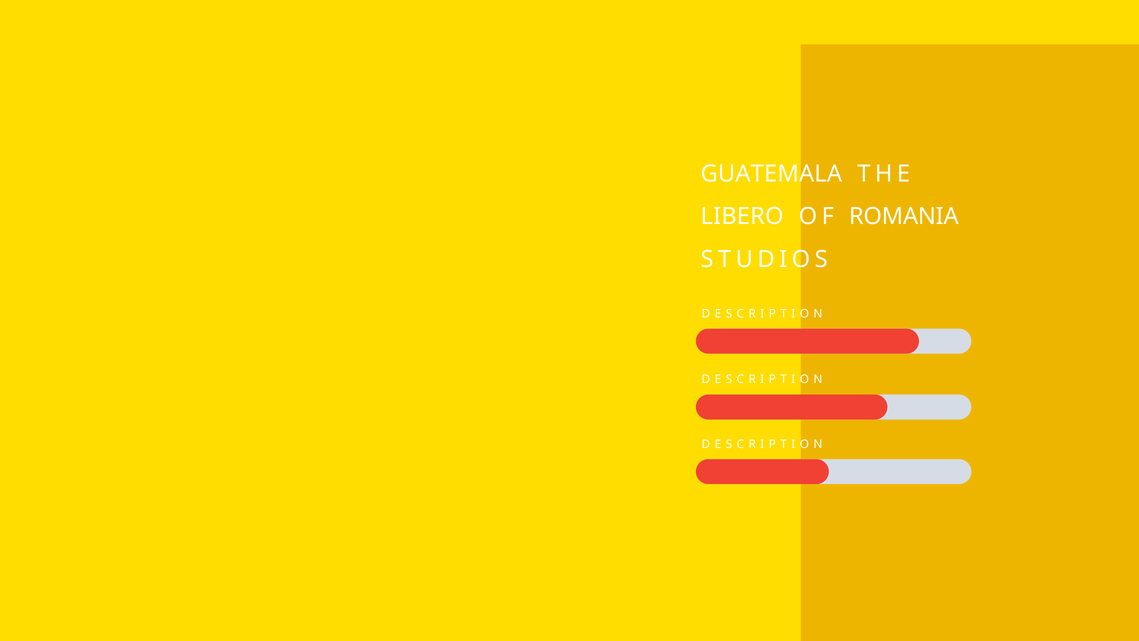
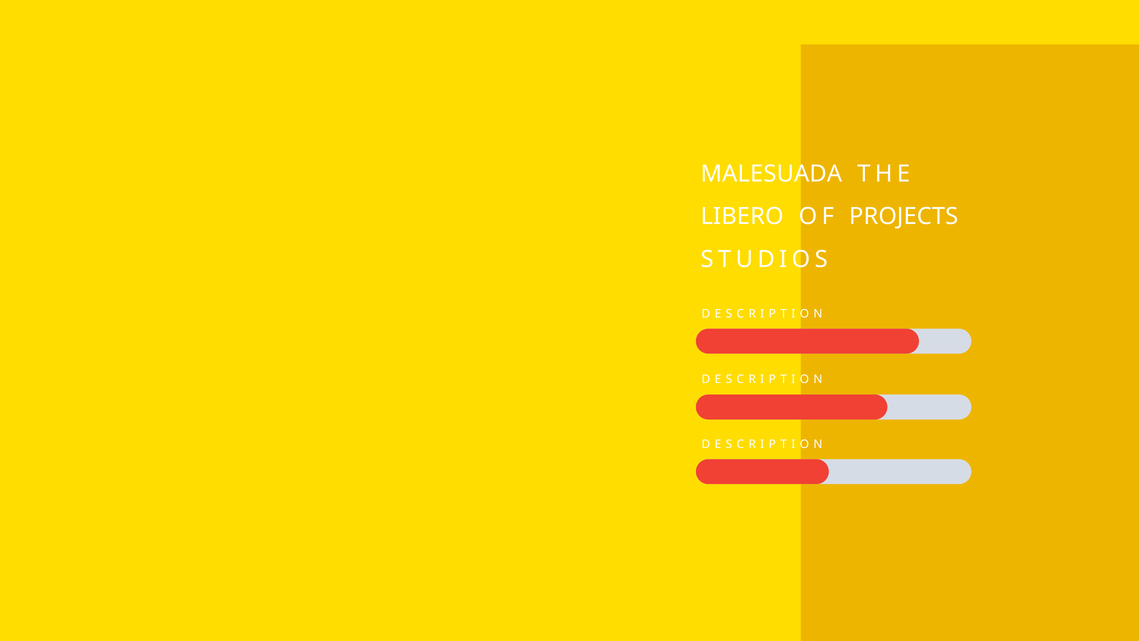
GUATEMALA: GUATEMALA -> MALESUADA (771, 174)
ROMANIA: ROMANIA -> PROJECTS (904, 216)
